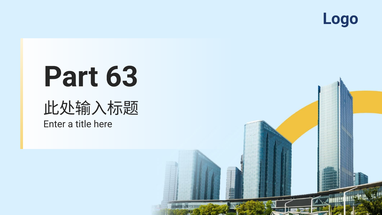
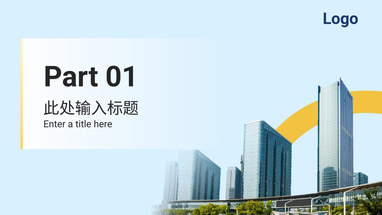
63: 63 -> 01 (122, 77)
